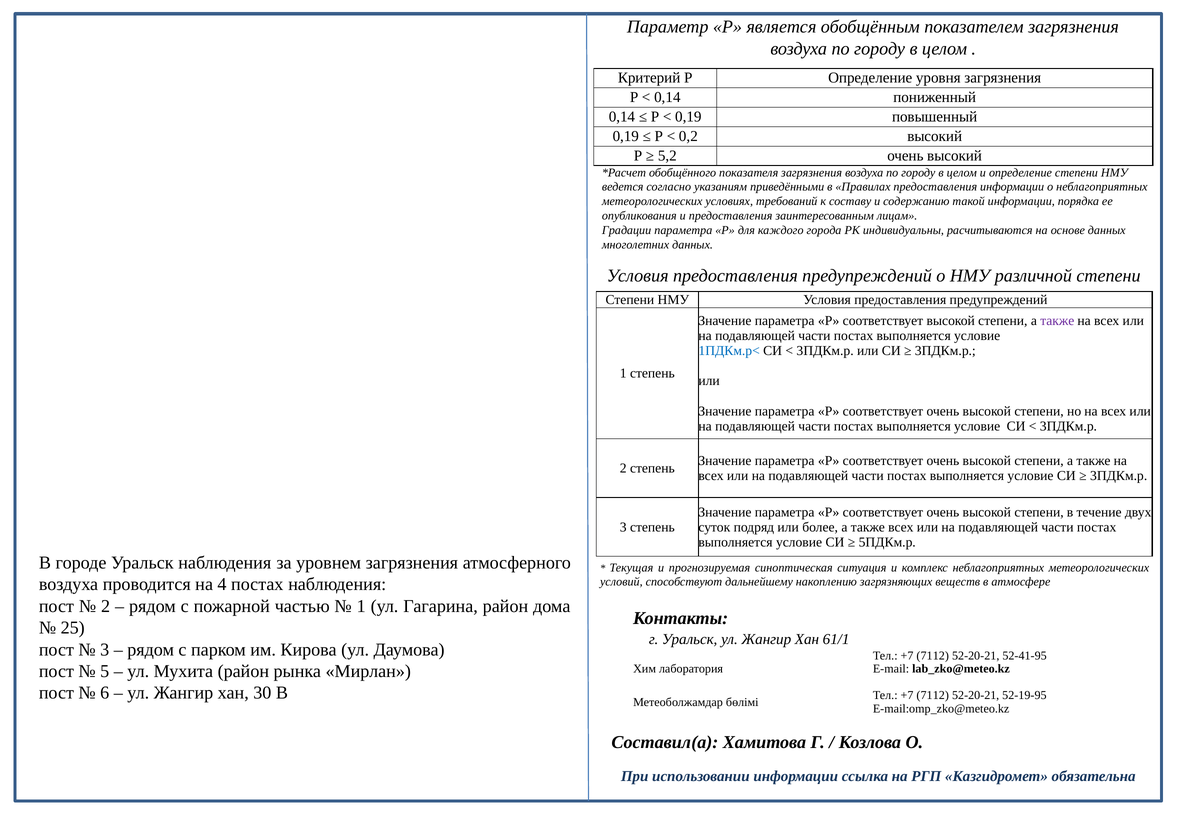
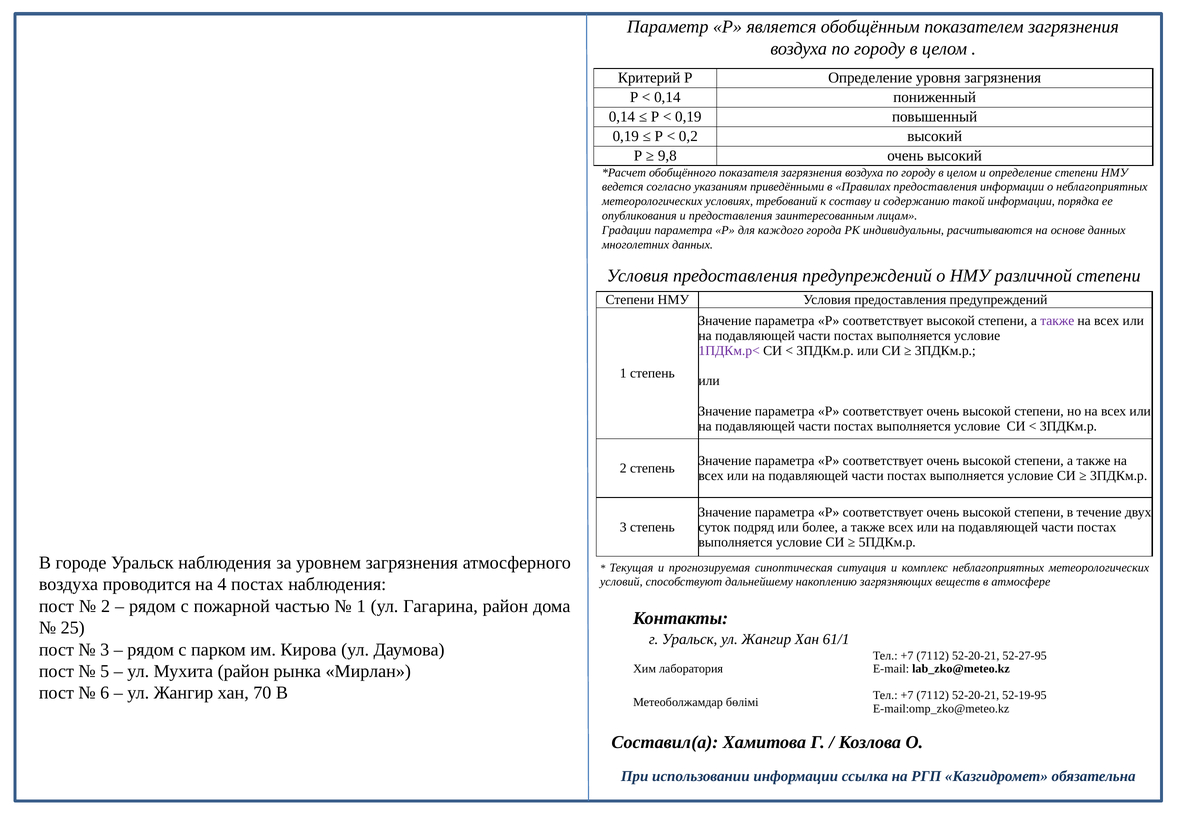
5,2: 5,2 -> 9,8 (667, 156)
1ПДКм.р< colour: blue -> purple (729, 351)
52-41-95: 52-41-95 -> 52-27-95 (1025, 655)
30: 30 -> 70 (262, 693)
